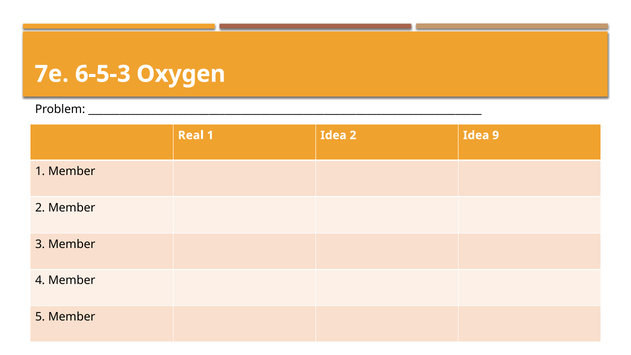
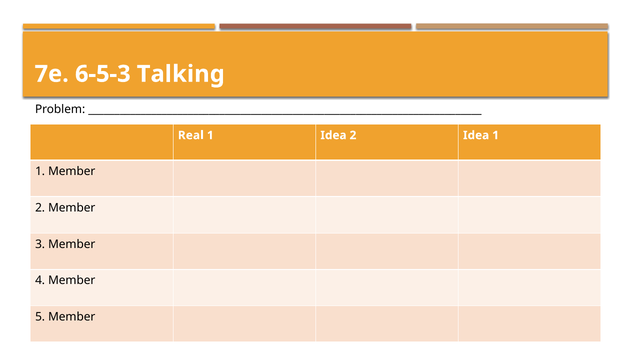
Oxygen: Oxygen -> Talking (181, 74)
Idea 9: 9 -> 1 (496, 135)
